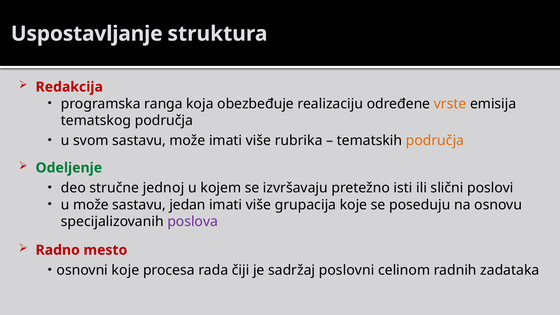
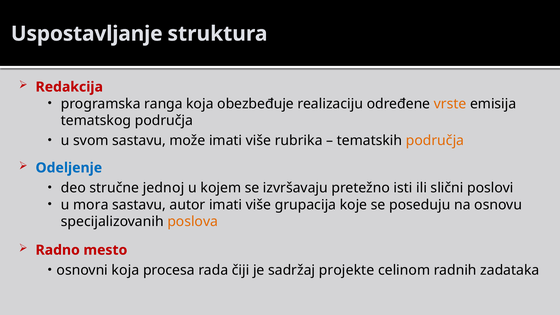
Odeljenje colour: green -> blue (69, 168)
u može: može -> mora (91, 205)
jedan: jedan -> autor (187, 205)
poslova colour: purple -> orange (193, 222)
osnovni koje: koje -> koja (125, 270)
poslovni: poslovni -> projekte (347, 270)
